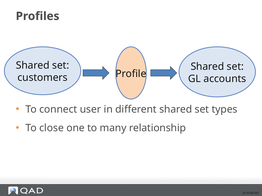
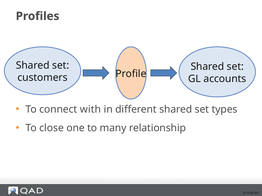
user: user -> with (90, 110)
